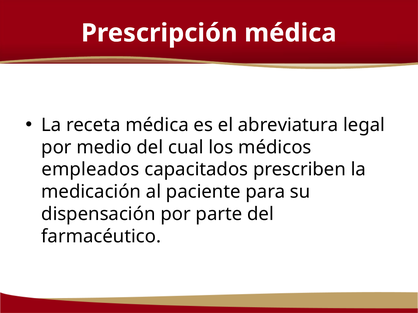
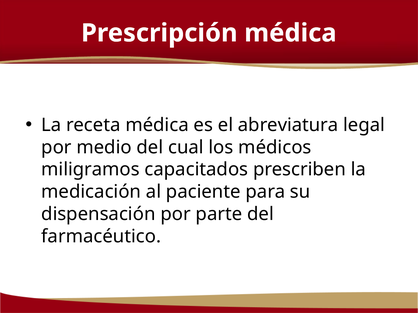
empleados: empleados -> miligramos (90, 170)
